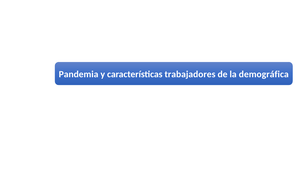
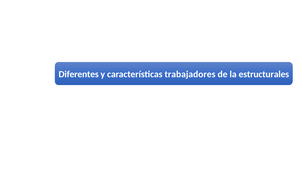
Pandemia: Pandemia -> Diferentes (79, 74)
demográfica: demográfica -> estructurales (264, 74)
